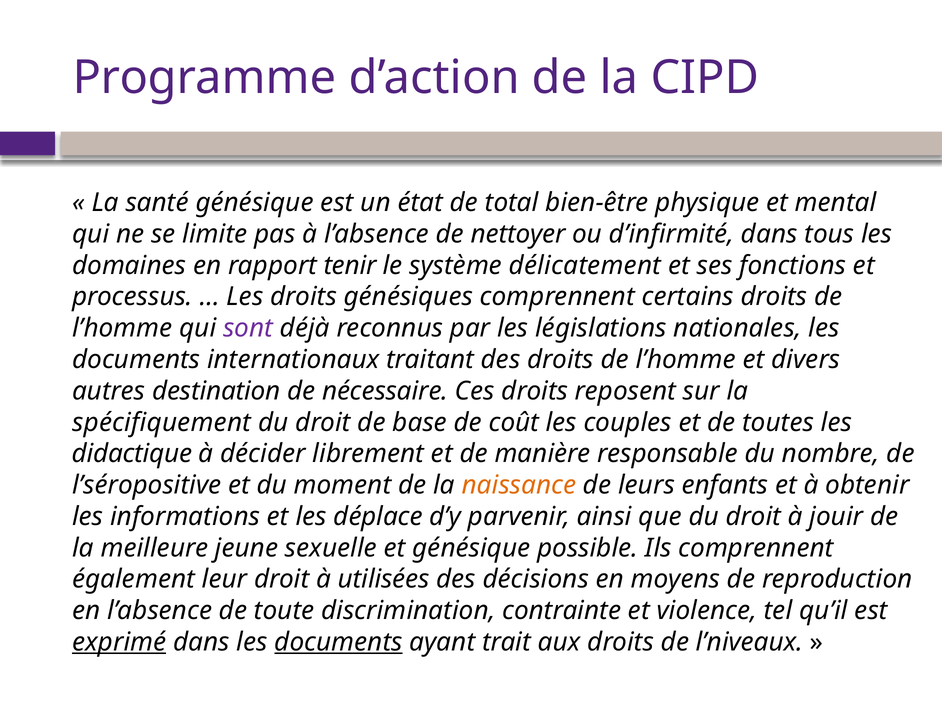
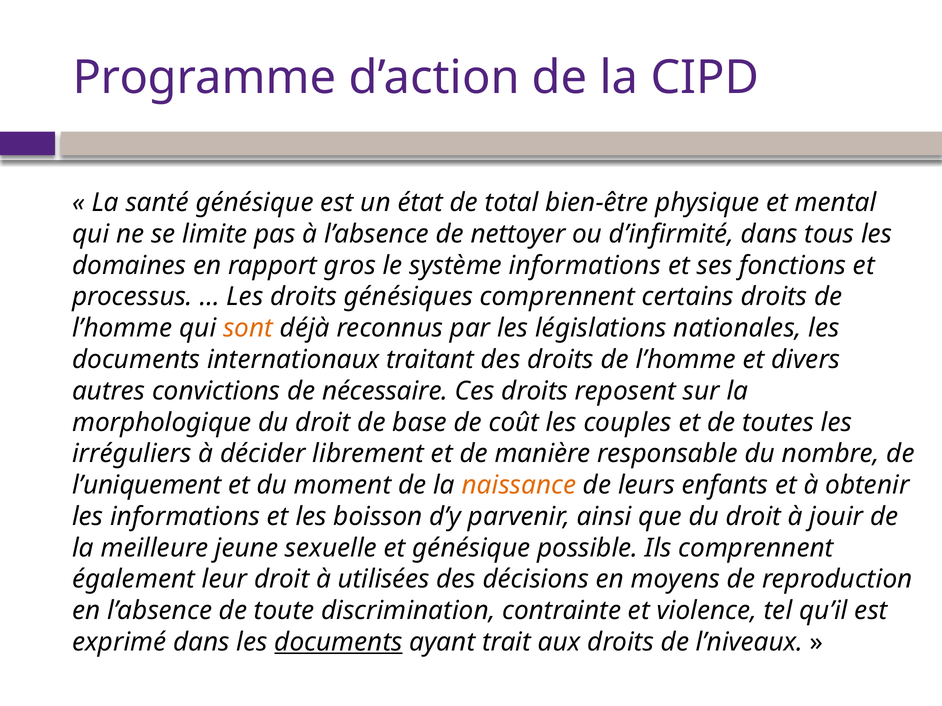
tenir: tenir -> gros (350, 266)
système délicatement: délicatement -> informations (585, 266)
sont colour: purple -> orange (248, 328)
destination: destination -> convictions (216, 391)
spécifiquement: spécifiquement -> morphologique (162, 423)
didactique: didactique -> irréguliers (132, 454)
l’séropositive: l’séropositive -> l’uniquement (147, 486)
déplace: déplace -> boisson (378, 517)
exprimé underline: present -> none (119, 643)
